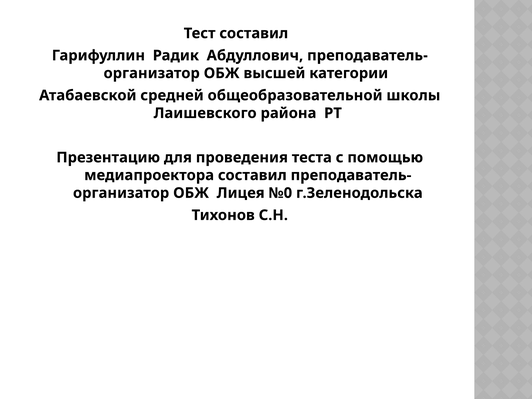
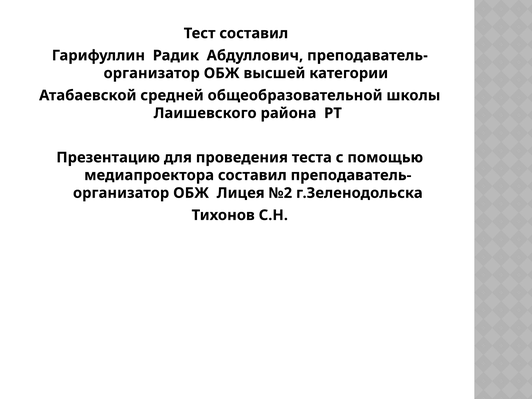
№0: №0 -> №2 (280, 193)
